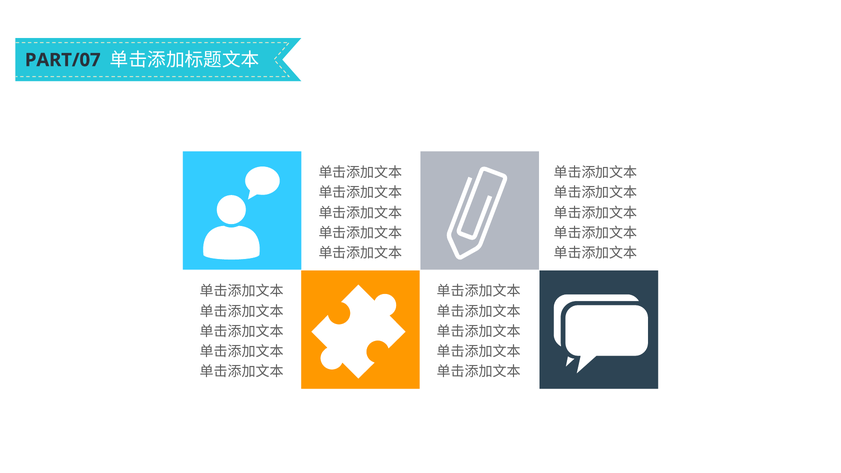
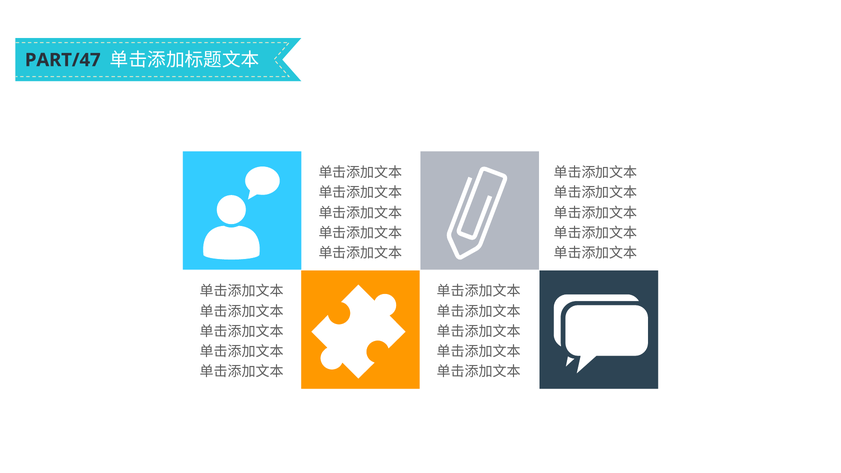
PART/07: PART/07 -> PART/47 (63, 60)
